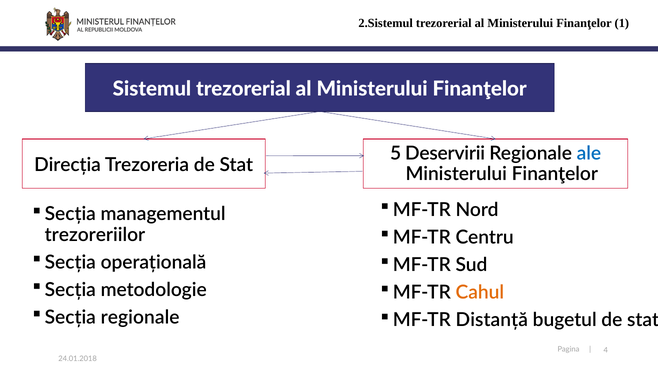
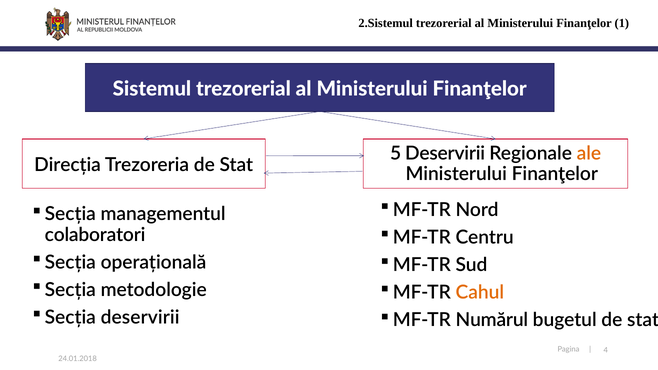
ale colour: blue -> orange (589, 153)
trezoreriilor: trezoreriilor -> colaboratori (95, 235)
Secția regionale: regionale -> deservirii (140, 318)
Distanță: Distanță -> Numărul (492, 320)
